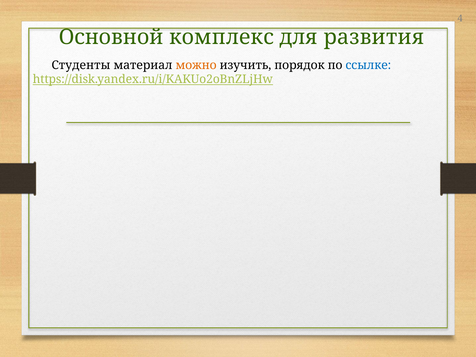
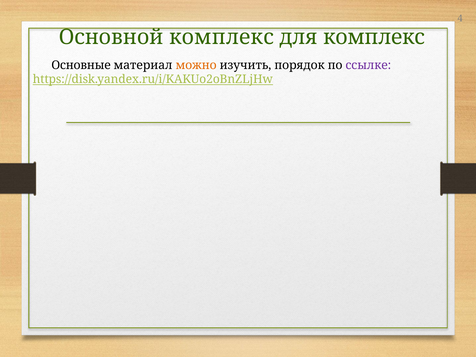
для развития: развития -> комплекс (374, 37)
Студенты: Студенты -> Основные (81, 65)
ссылке colour: blue -> purple (368, 65)
